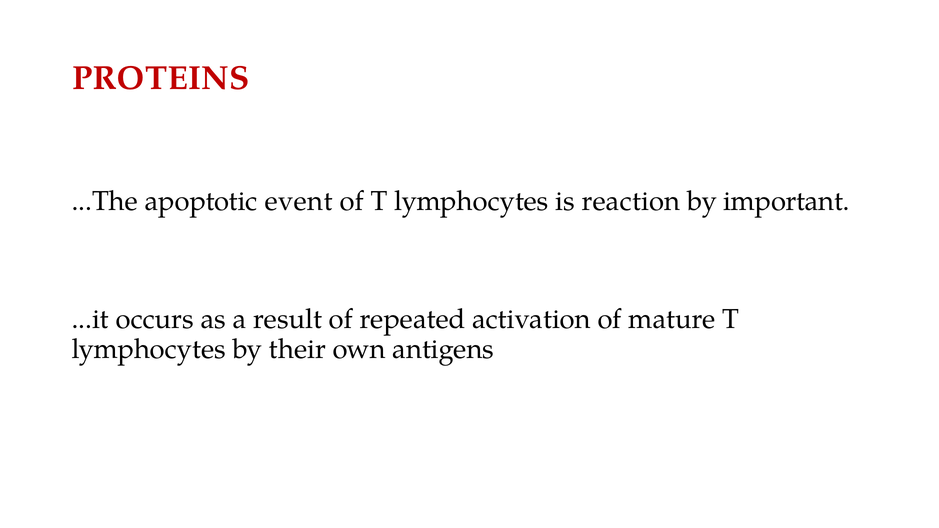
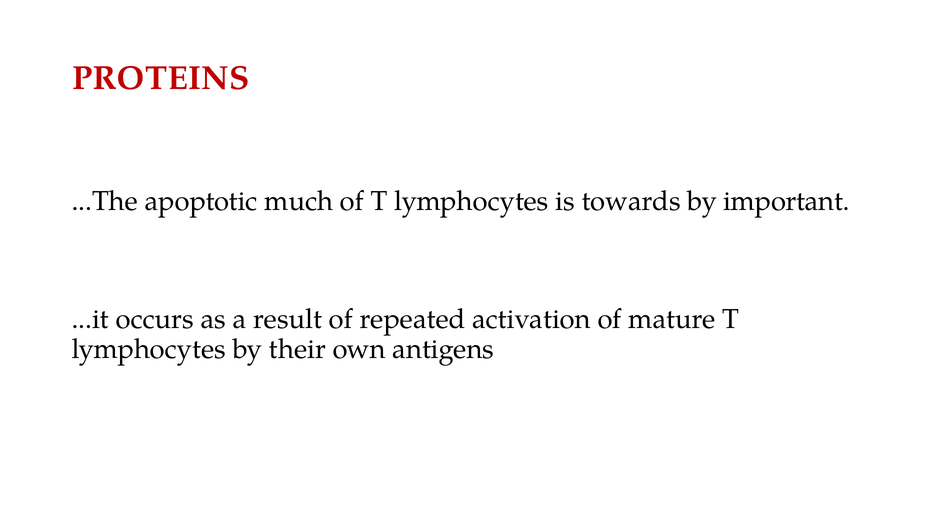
event: event -> much (299, 201)
reaction: reaction -> towards (631, 201)
